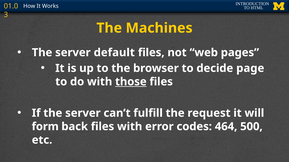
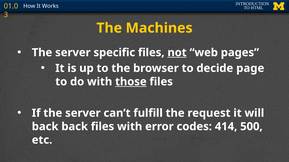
default: default -> specific (114, 53)
not underline: none -> present (177, 53)
form: form -> back (45, 127)
464: 464 -> 414 (226, 127)
